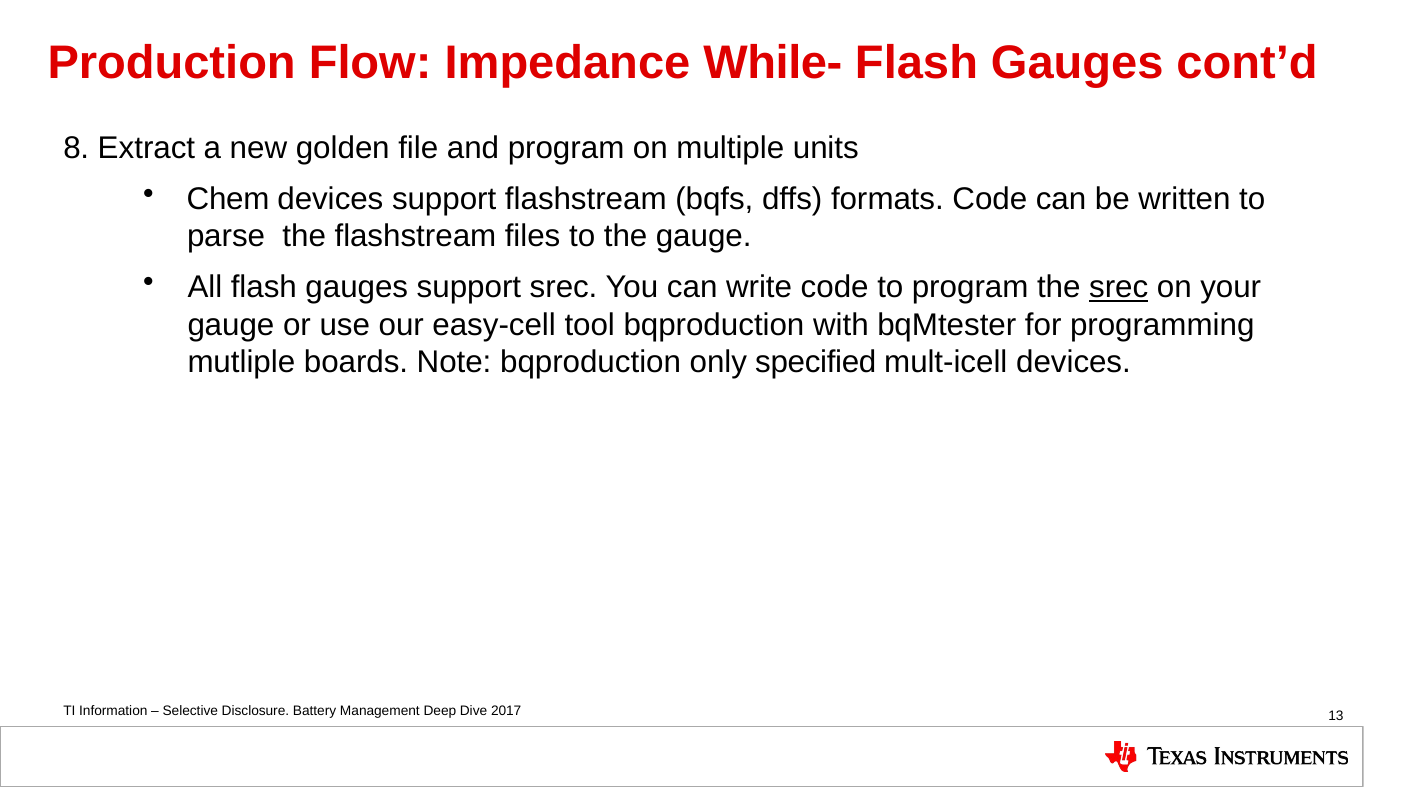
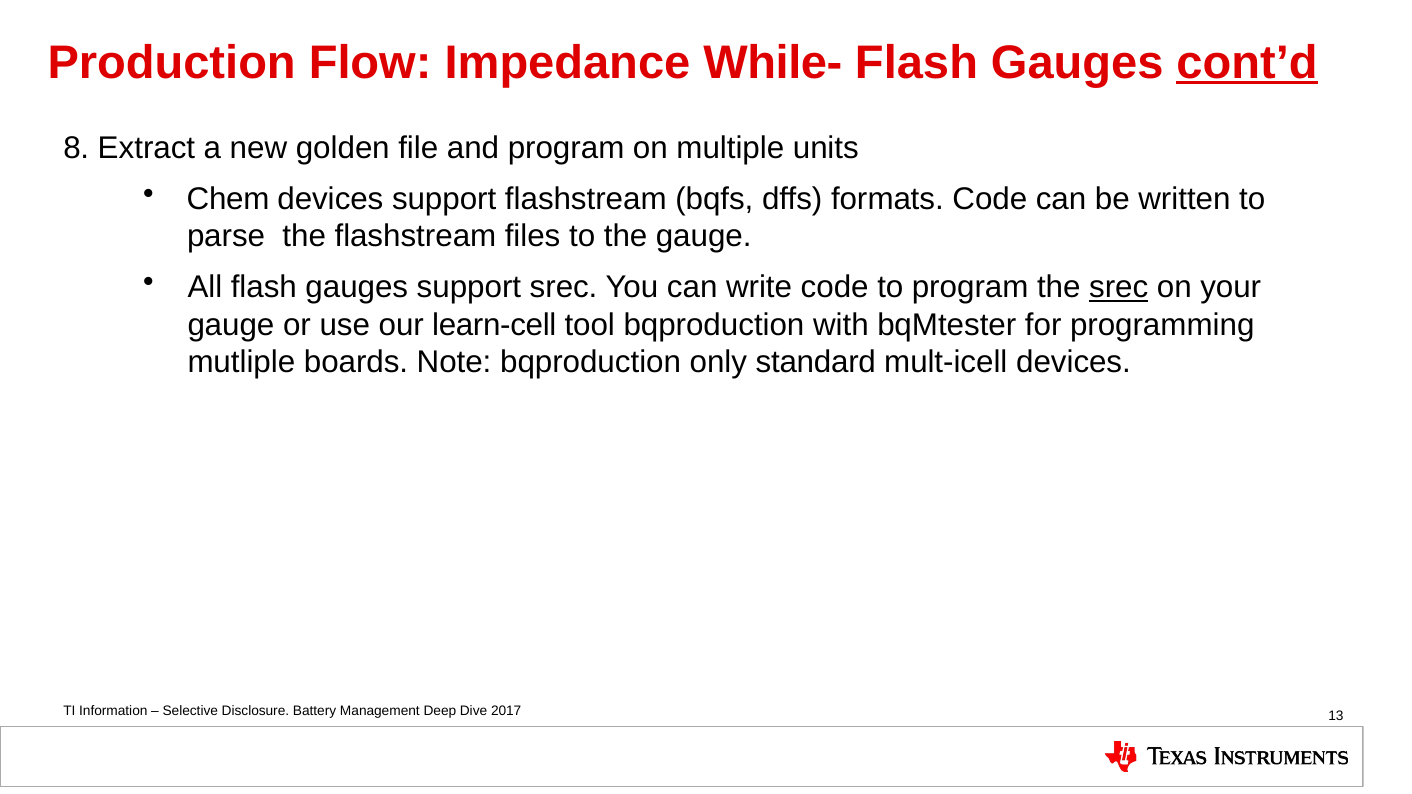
cont’d underline: none -> present (1247, 63)
easy-cell: easy-cell -> learn-cell (494, 325)
specified: specified -> standard (816, 363)
